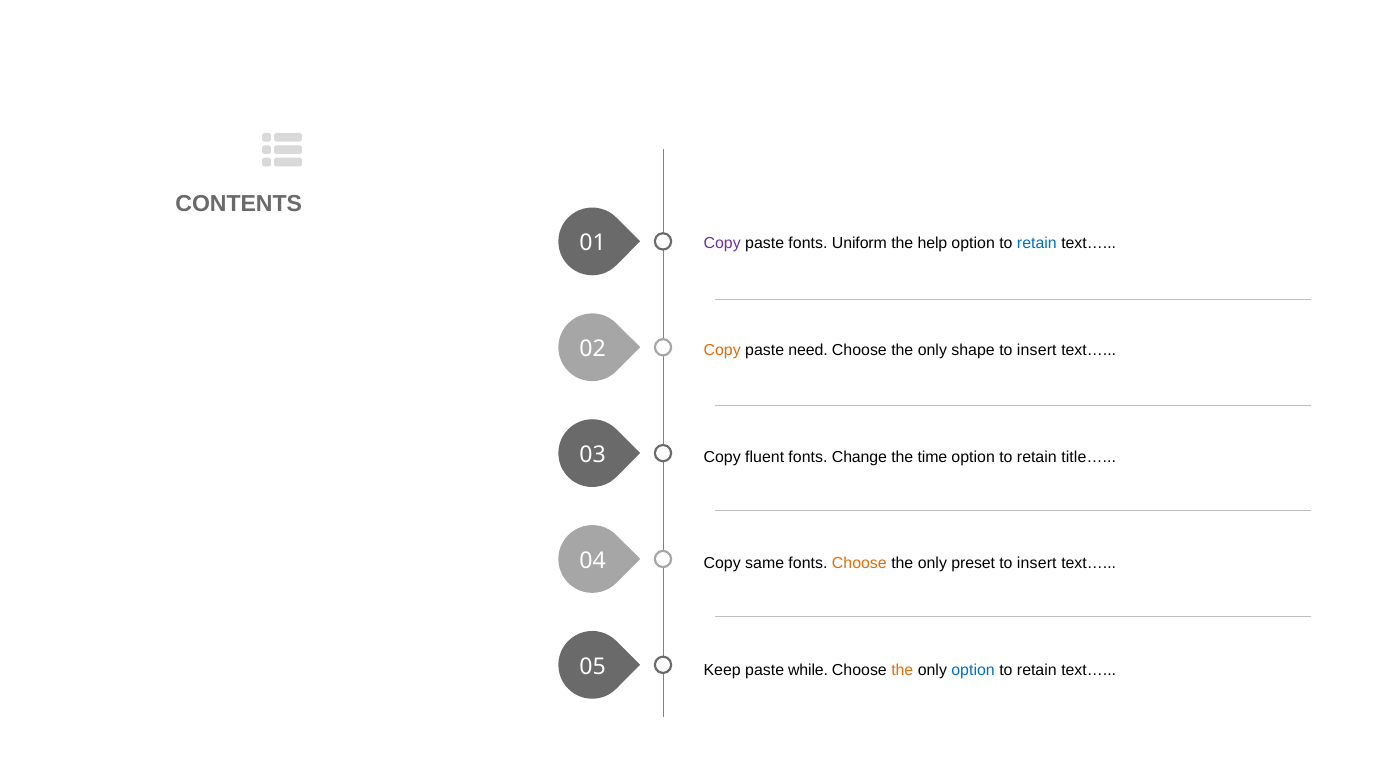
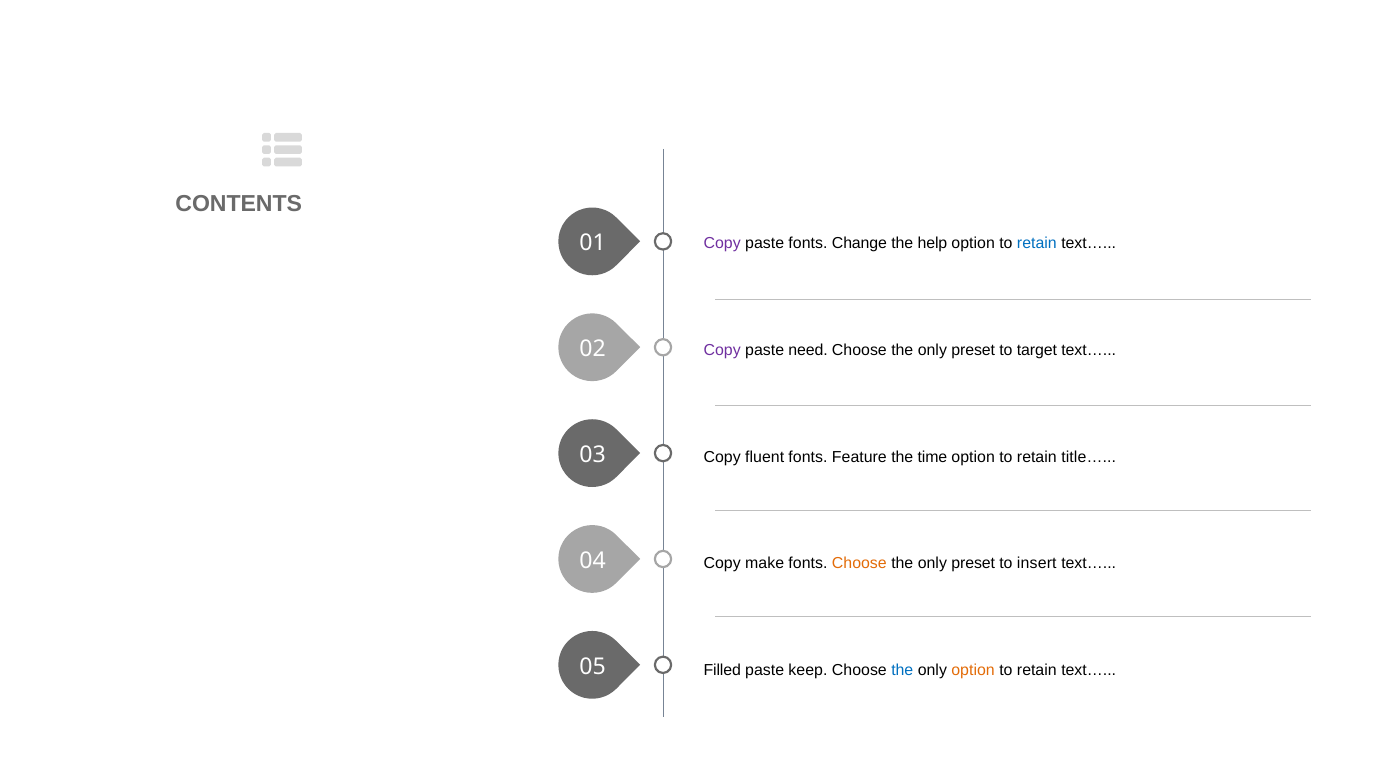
Uniform: Uniform -> Change (859, 244)
Copy colour: orange -> purple (722, 350)
shape: shape -> preset (973, 350)
insert: insert -> target (1037, 350)
Change: Change -> Feature (859, 457)
same: same -> make (765, 564)
Keep: Keep -> Filled (722, 670)
while: while -> keep (808, 670)
the colour: orange -> blue (902, 670)
option colour: blue -> orange (973, 670)
